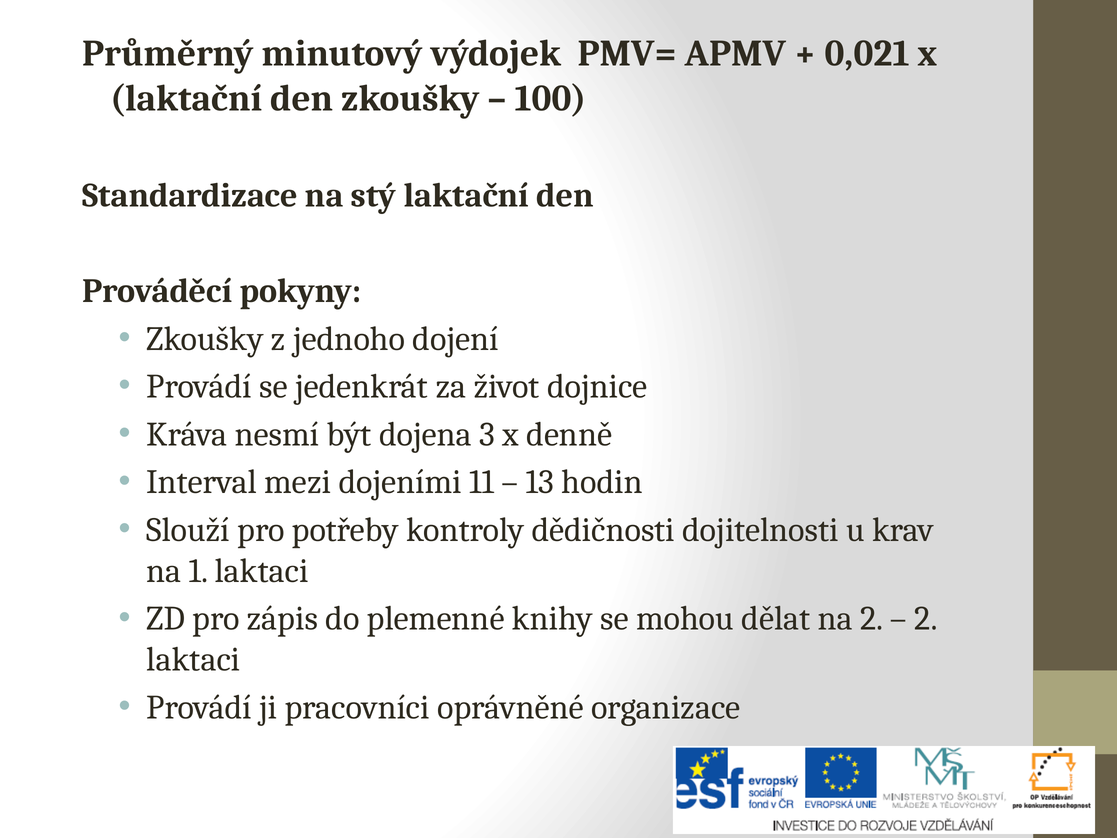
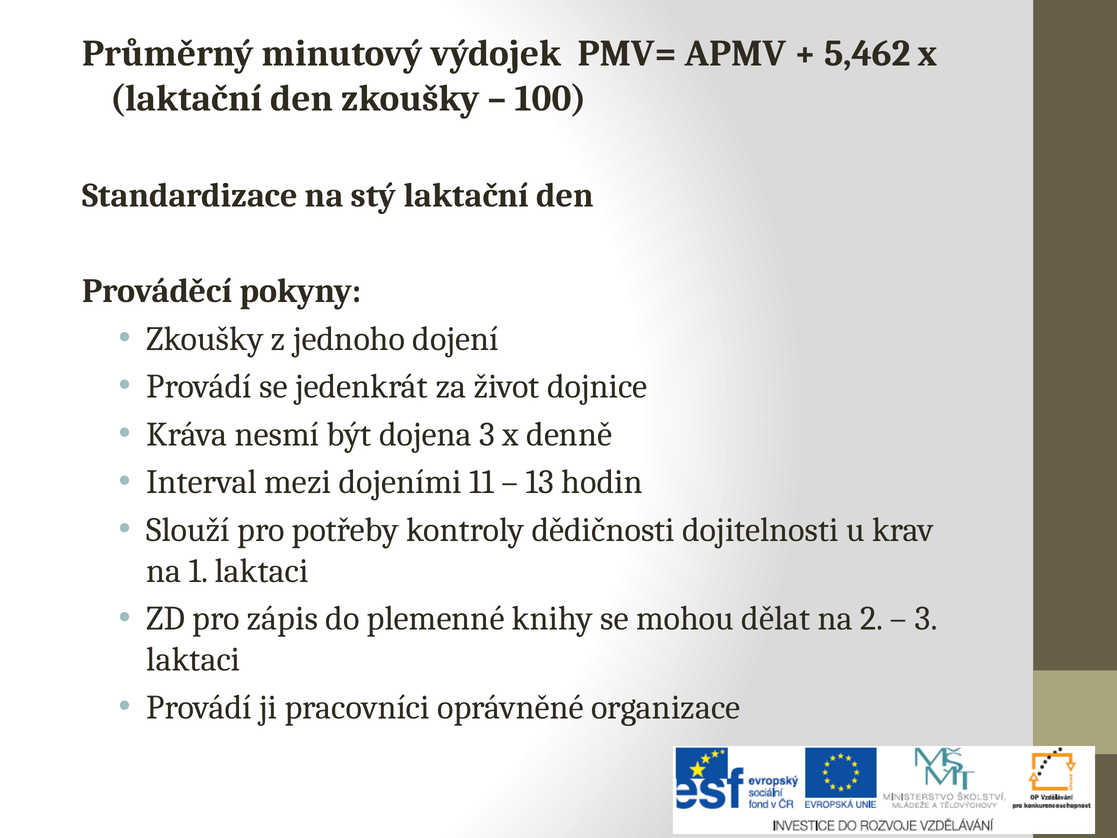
0,021: 0,021 -> 5,462 (867, 54)
2: 2 -> 3 (926, 618)
